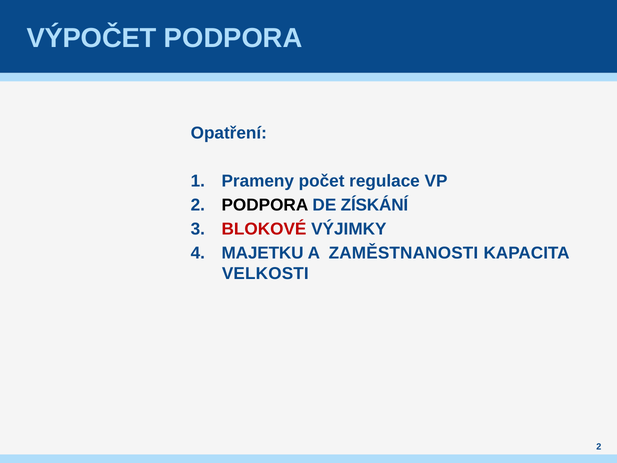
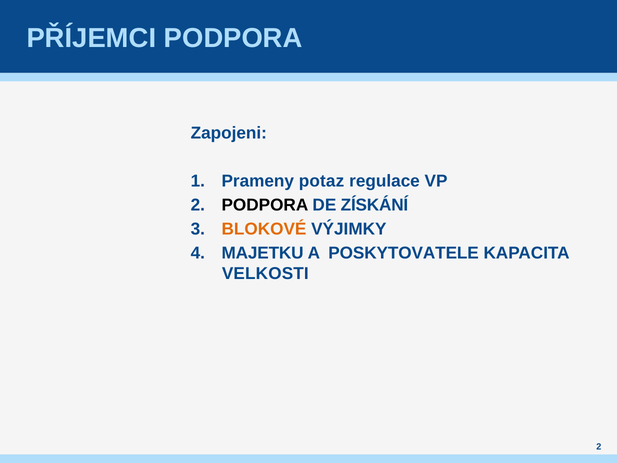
VÝPOČET: VÝPOČET -> PŘÍJEMCI (91, 38)
Opatření: Opatření -> Zapojeni (229, 133)
počet: počet -> potaz (322, 181)
BLOKOVÉ colour: red -> orange (264, 229)
ZAMĚSTNANOSTI: ZAMĚSTNANOSTI -> POSKYTOVATELE (404, 253)
